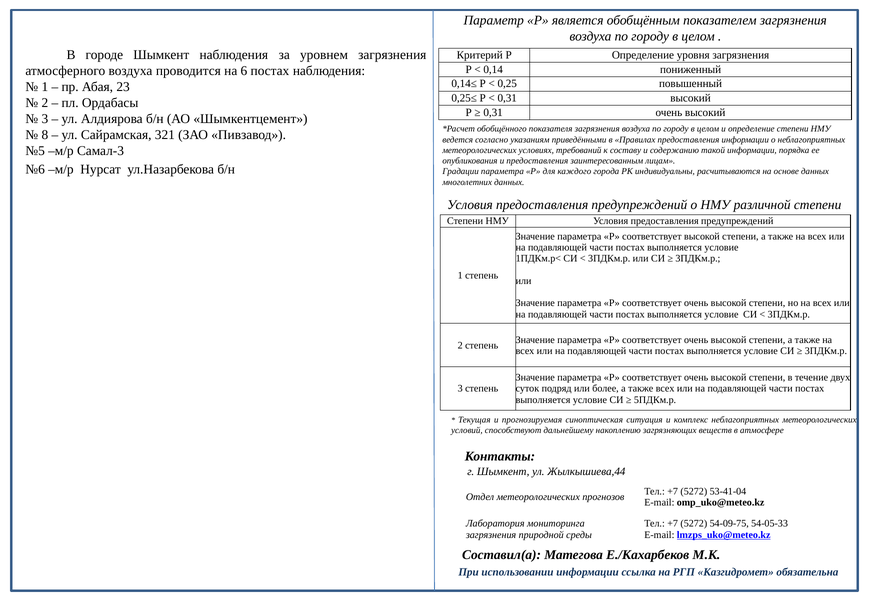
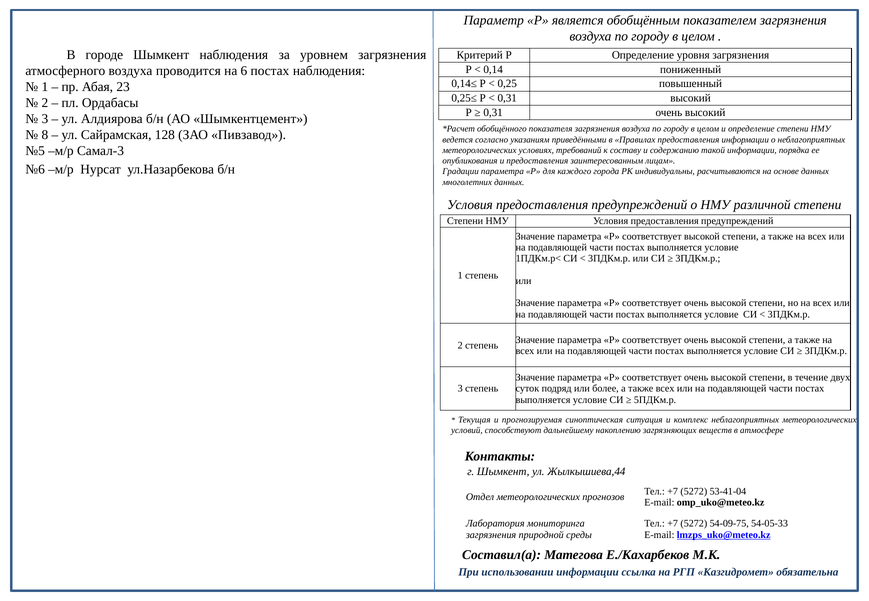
321: 321 -> 128 (165, 135)
